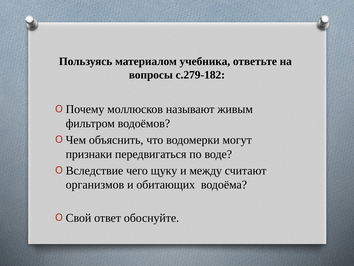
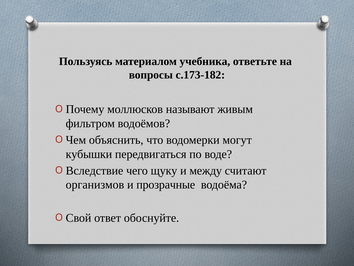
с.279-182: с.279-182 -> с.173-182 (200, 75)
признаки: признаки -> кубышки (89, 154)
обитающих: обитающих -> прозрачные (166, 184)
